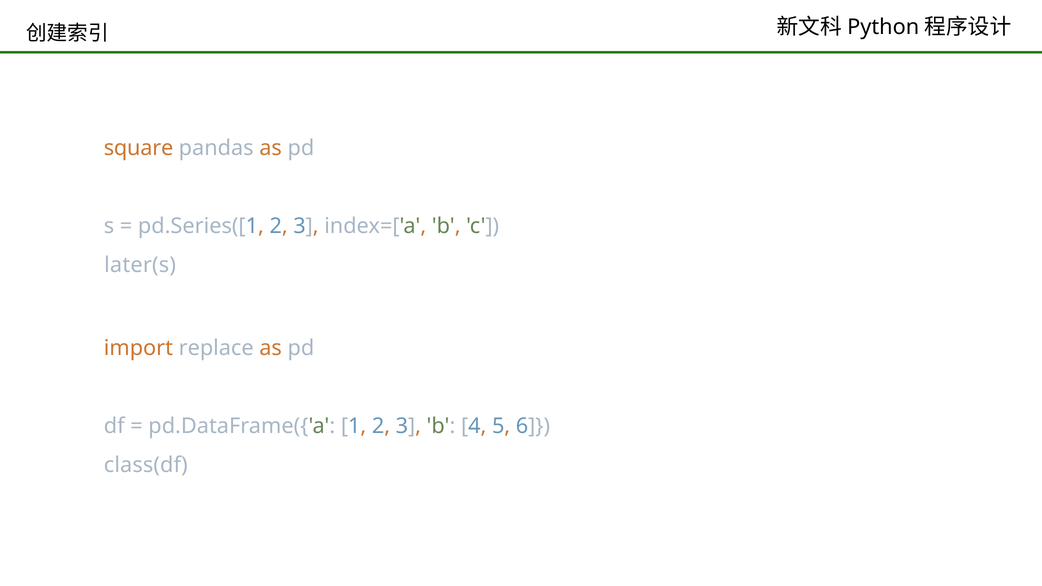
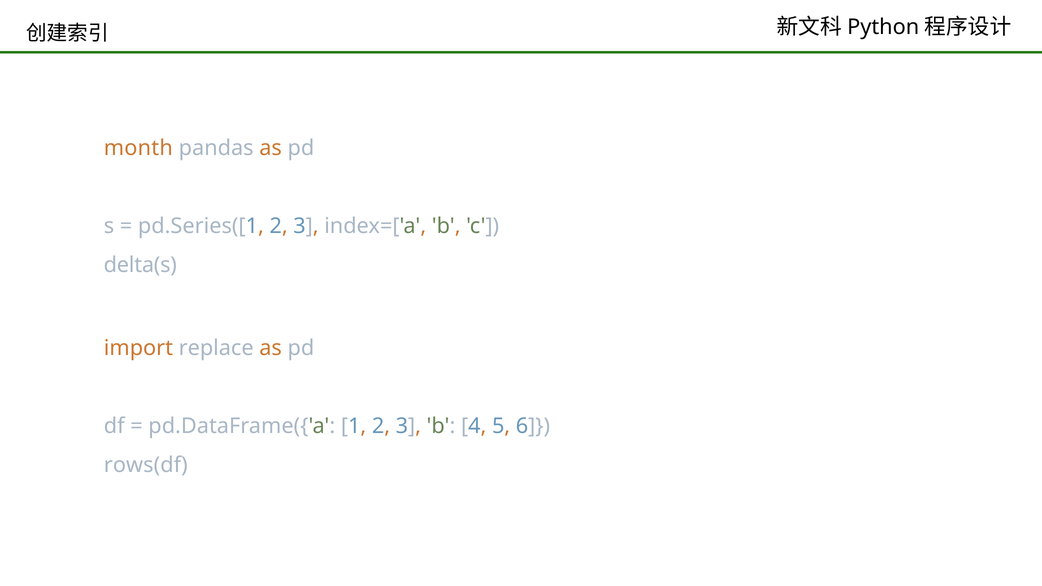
square: square -> month (138, 148)
later(s: later(s -> delta(s (140, 265)
class(df: class(df -> rows(df (146, 465)
